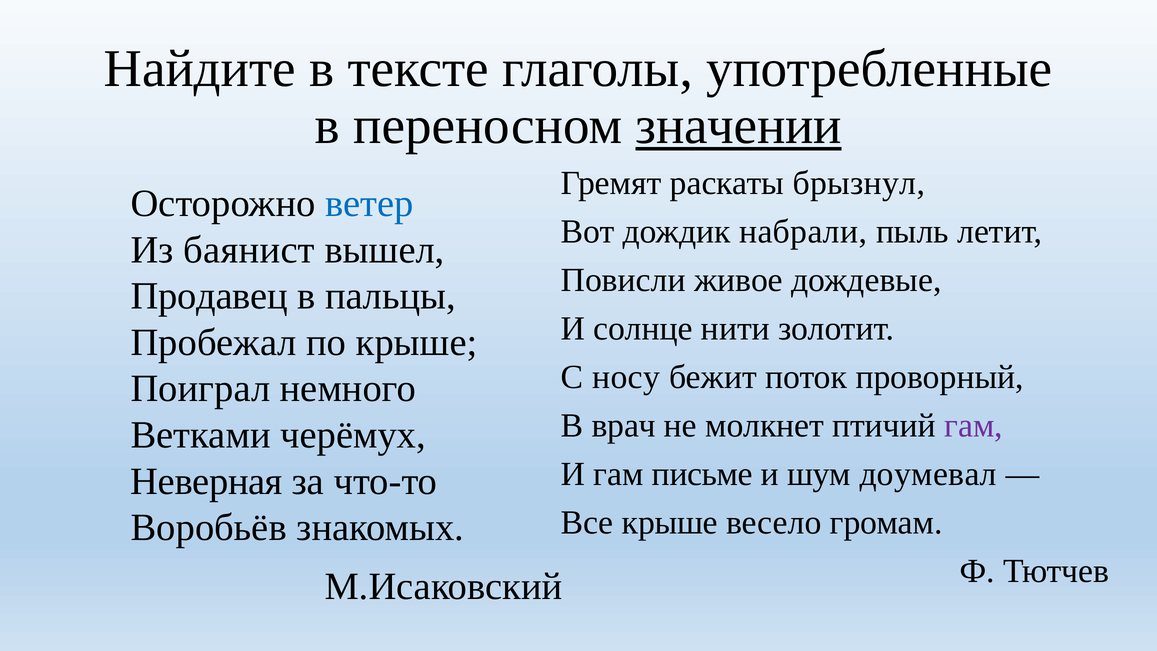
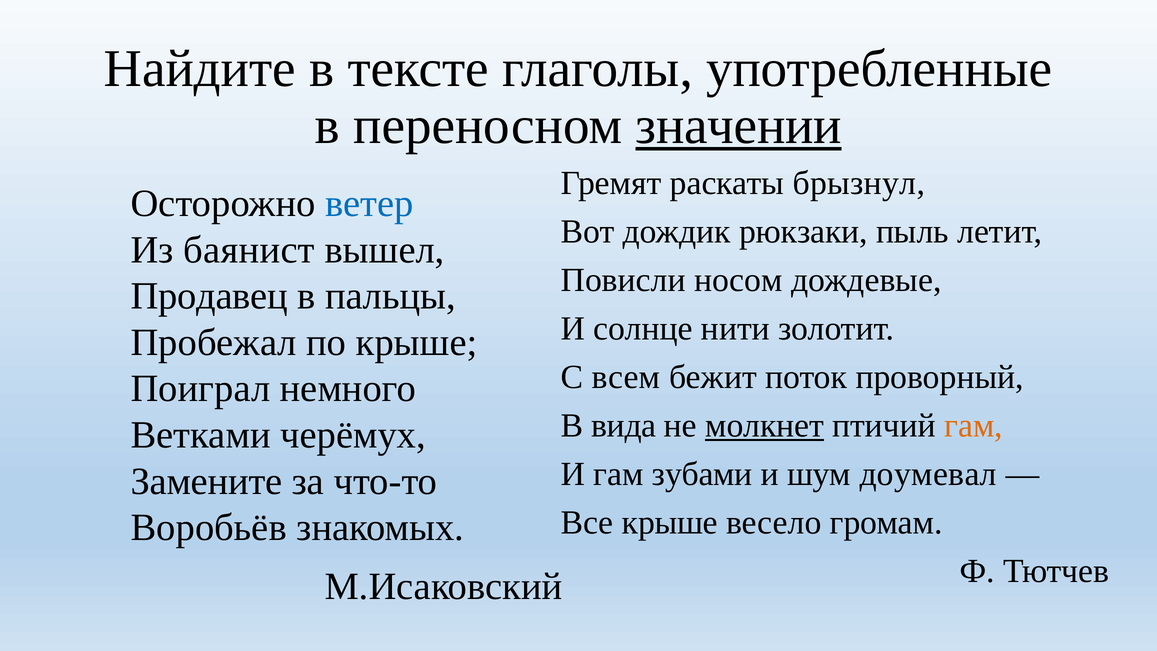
набрали: набрали -> рюкзаки (803, 231)
живое: живое -> носом (738, 280)
носу: носу -> всем (626, 377)
врач: врач -> вида (624, 425)
молкнет underline: none -> present (765, 425)
гам colour: purple -> orange (974, 425)
письме: письме -> зубами (702, 474)
Неверная: Неверная -> Замените (206, 481)
